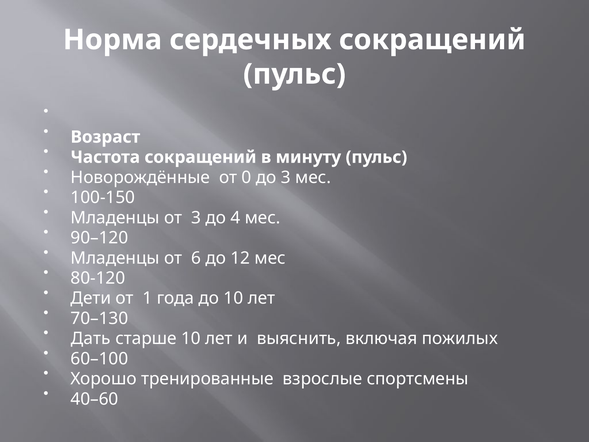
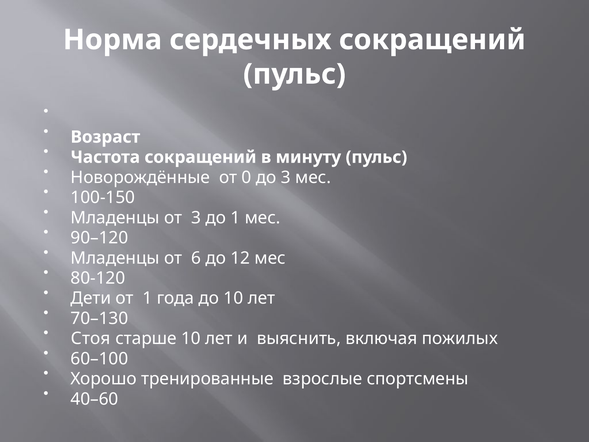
до 4: 4 -> 1 (235, 218)
Дать: Дать -> Стоя (91, 338)
